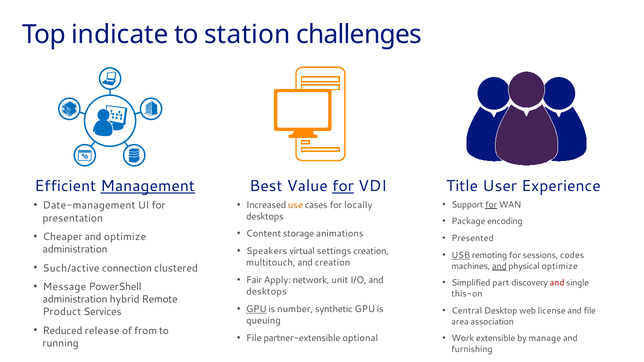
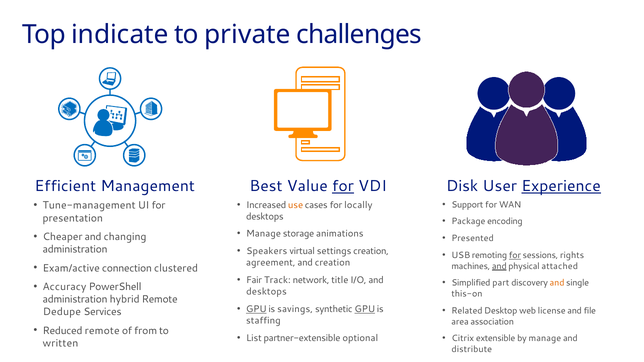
station: station -> private (247, 35)
Management underline: present -> none (148, 186)
Title: Title -> Disk (462, 186)
Experience underline: none -> present (561, 186)
for underline: present -> none (491, 205)
Date-management: Date-management -> Tune-management (89, 206)
Content: Content -> Manage (263, 234)
and optimize: optimize -> changing (125, 237)
USB underline: present -> none (461, 255)
for underline: none -> present (515, 255)
codes: codes -> rights (572, 255)
multitouch: multitouch -> agreement (271, 263)
Such/active: Such/active -> Exam/active (71, 268)
physical optimize: optimize -> attached (560, 266)
Apply: Apply -> Track (277, 280)
unit: unit -> title (340, 280)
and colour: red -> orange (557, 283)
Message: Message -> Accuracy (65, 287)
number: number -> savings (295, 309)
GPU underline: none -> present (365, 309)
Central: Central -> Related (467, 311)
Product: Product -> Dedupe (62, 312)
queuing: queuing -> staffing (263, 321)
Reduced release: release -> remote (102, 331)
File: File -> List (254, 338)
Work: Work -> Citrix (463, 339)
running: running -> written (60, 343)
furnishing: furnishing -> distribute (472, 349)
